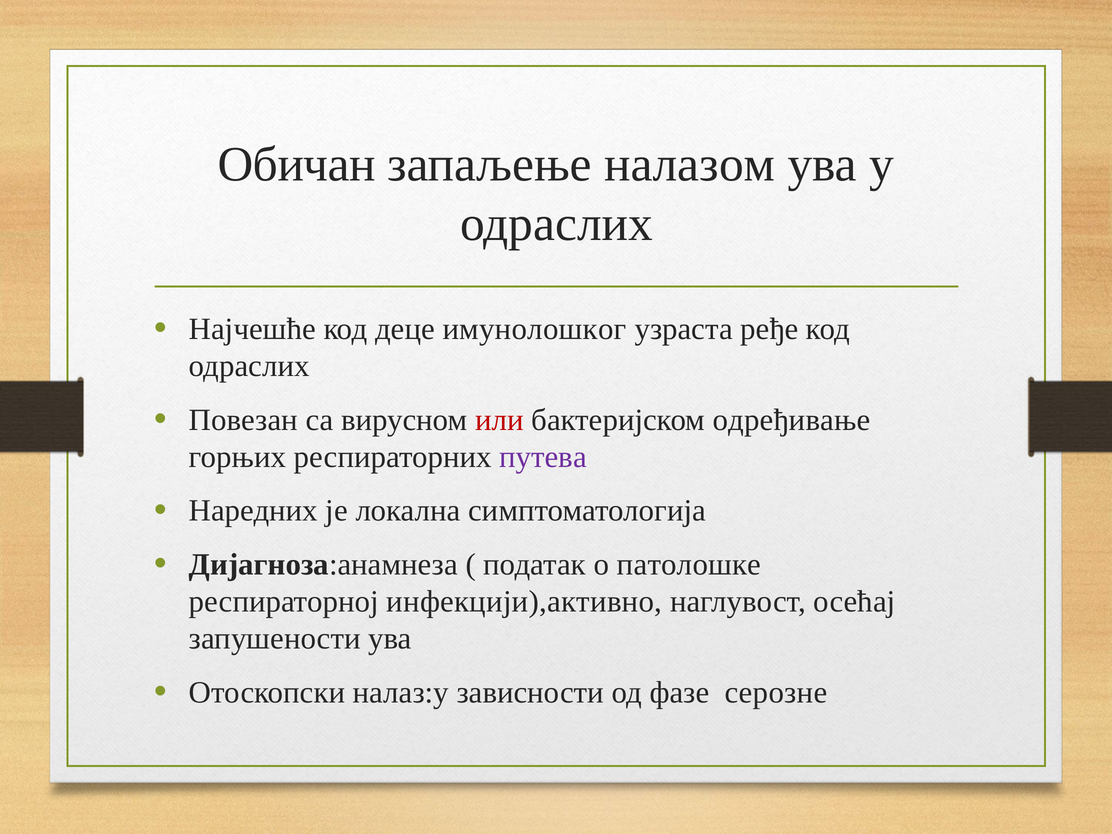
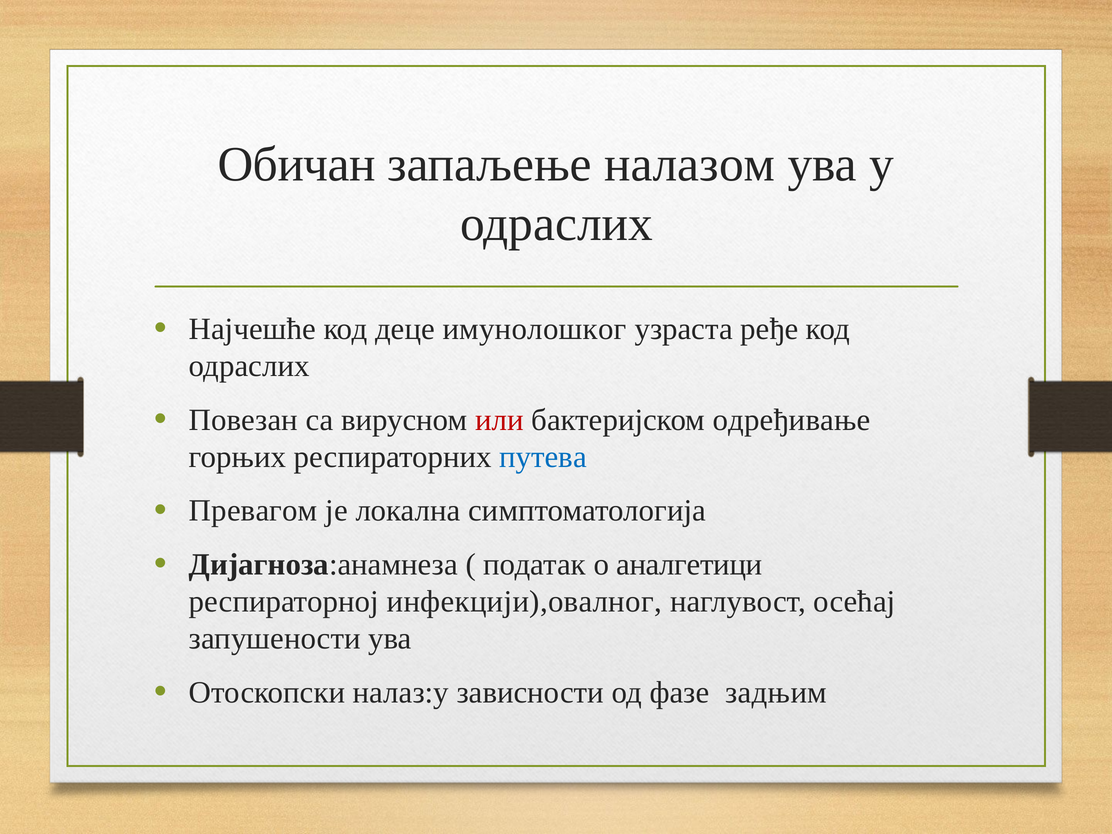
путева colour: purple -> blue (543, 457)
Наредних: Наредних -> Превагом (253, 511)
патолошке: патолошке -> аналгетици (689, 565)
инфекцији),активно: инфекцији),активно -> инфекцији),овалног (524, 602)
серозне: серозне -> задњим (776, 692)
